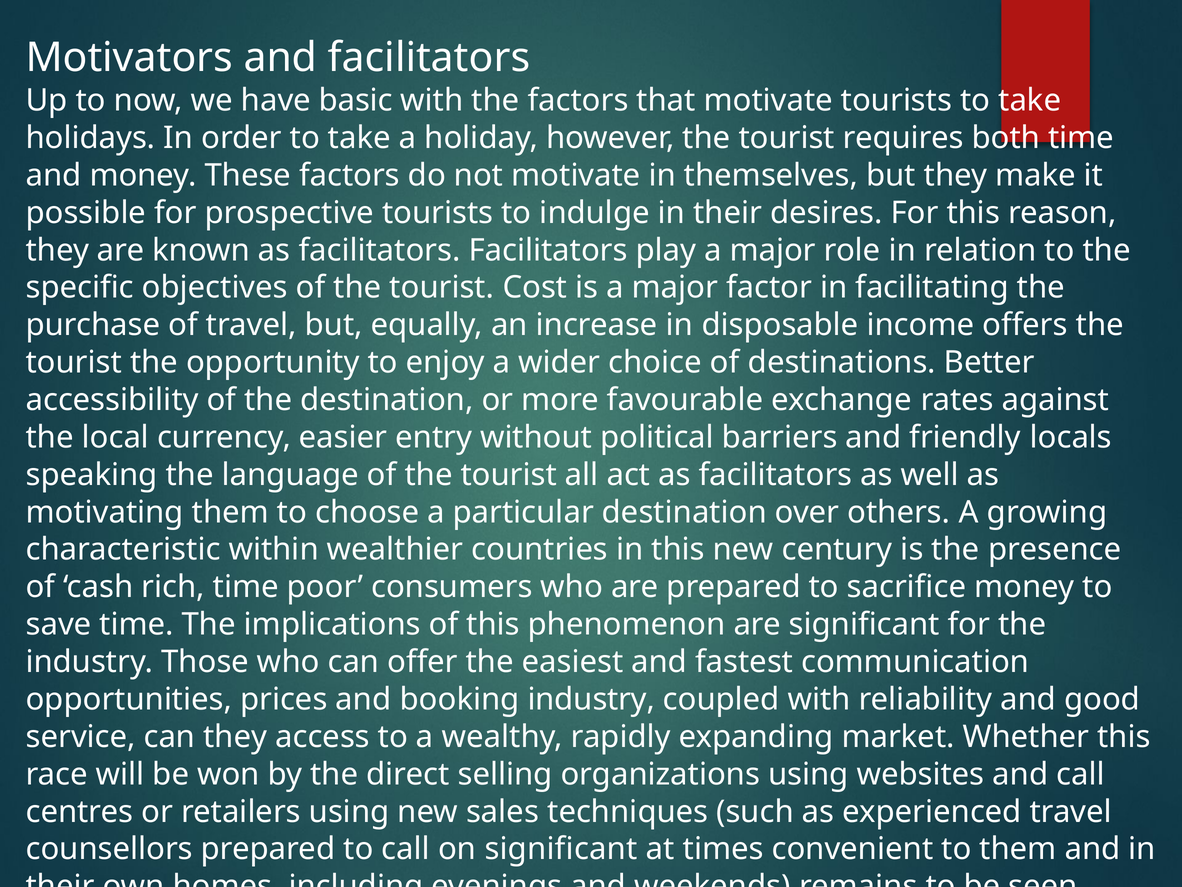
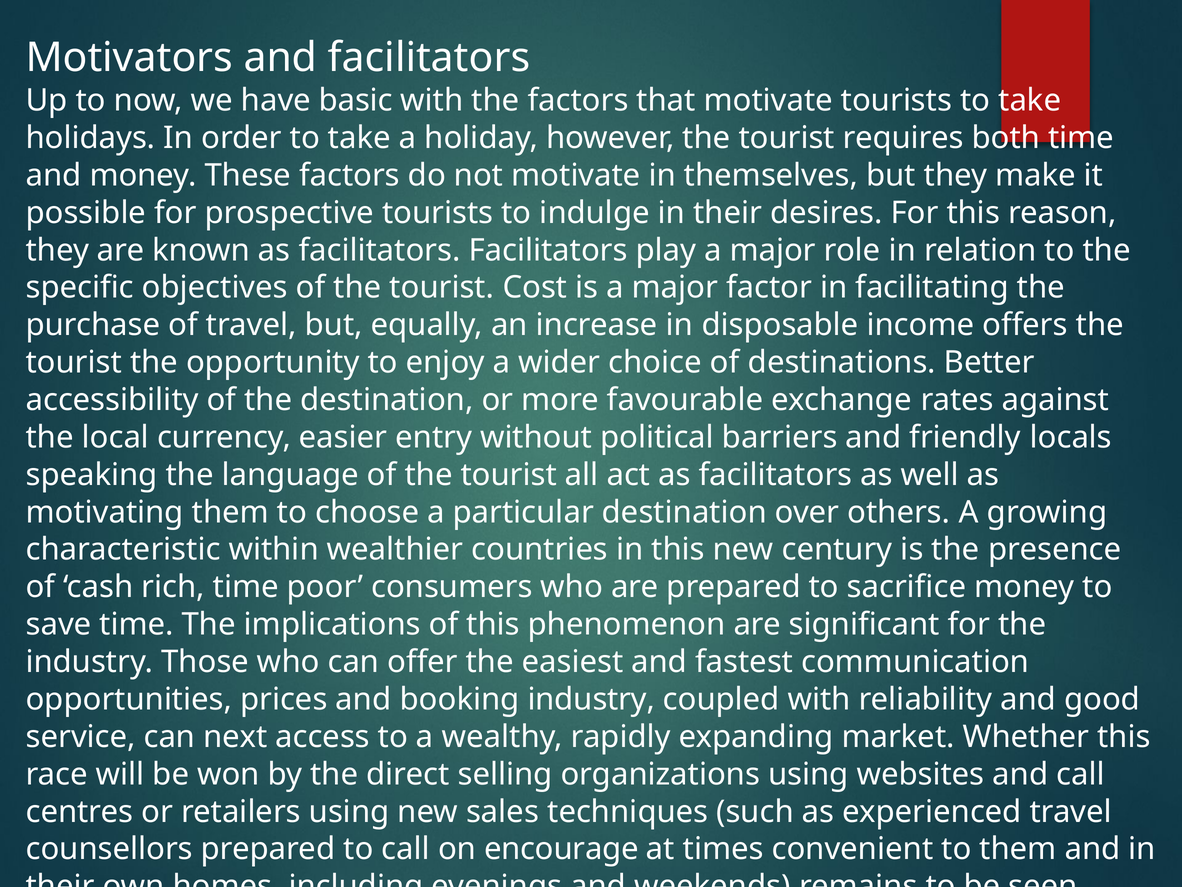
can they: they -> next (235, 736)
on significant: significant -> encourage (561, 849)
